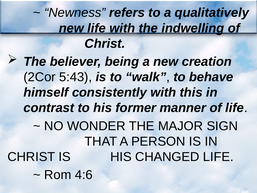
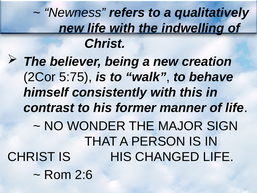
5:43: 5:43 -> 5:75 (76, 77)
4:6: 4:6 -> 2:6 (84, 175)
